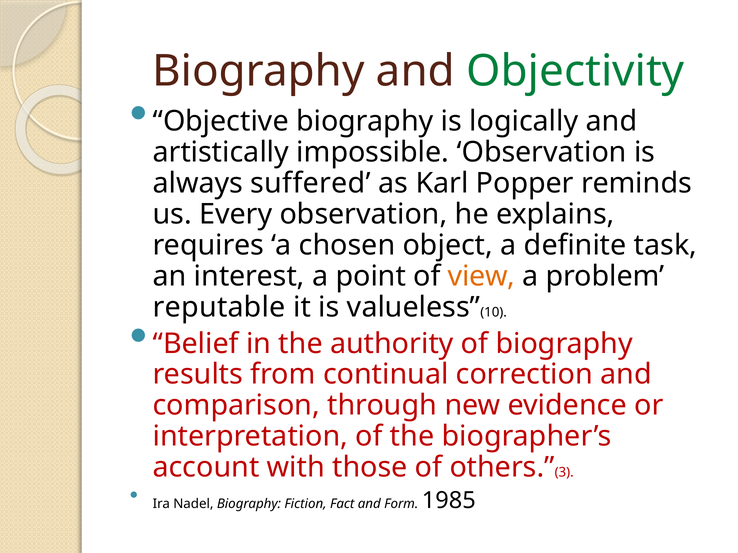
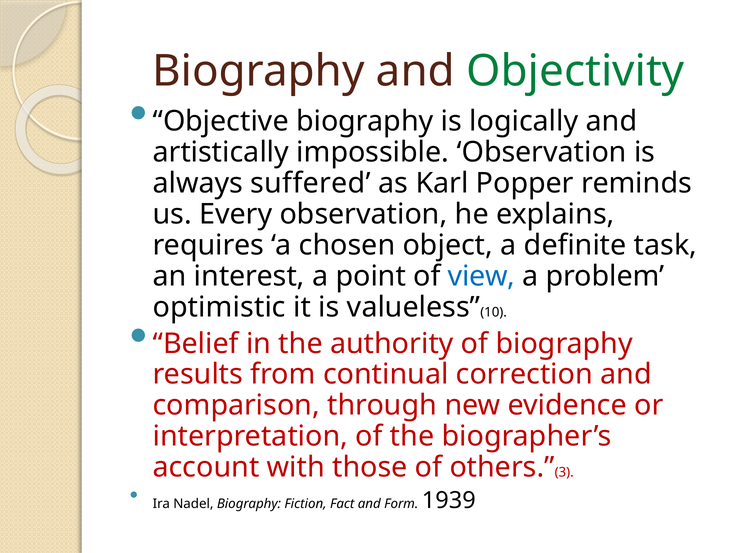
view colour: orange -> blue (481, 276)
reputable: reputable -> optimistic (219, 307)
1985: 1985 -> 1939 (449, 501)
